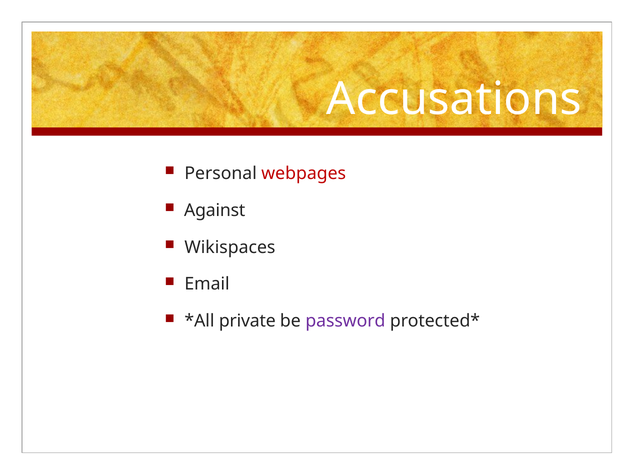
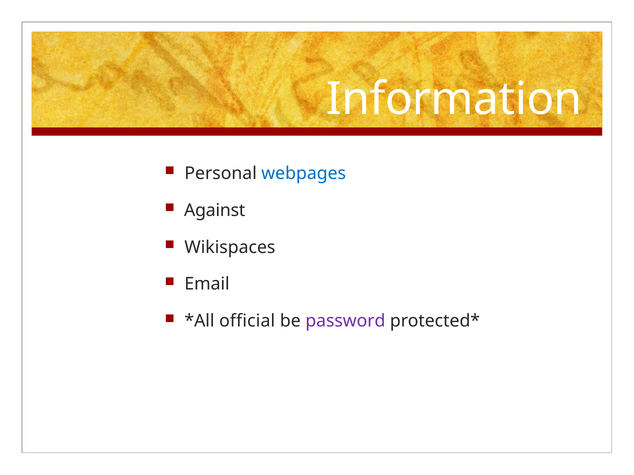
Accusations: Accusations -> Information (454, 99)
webpages colour: red -> blue (304, 173)
private: private -> official (247, 321)
